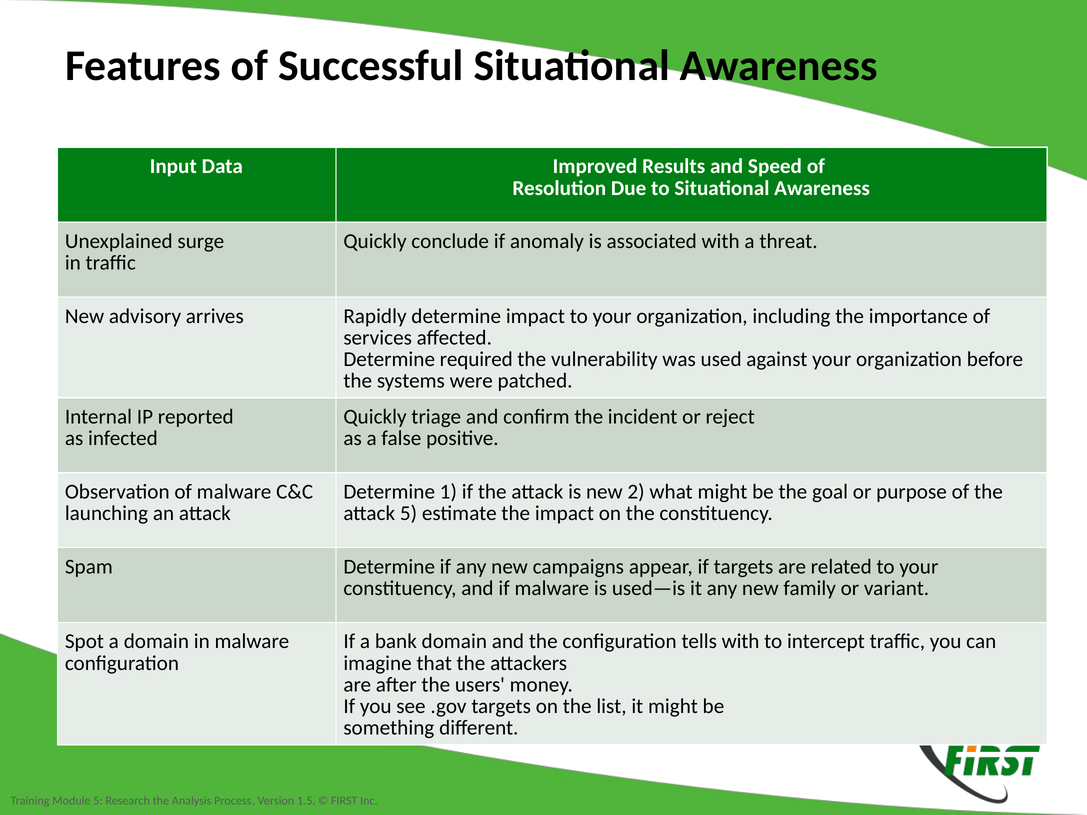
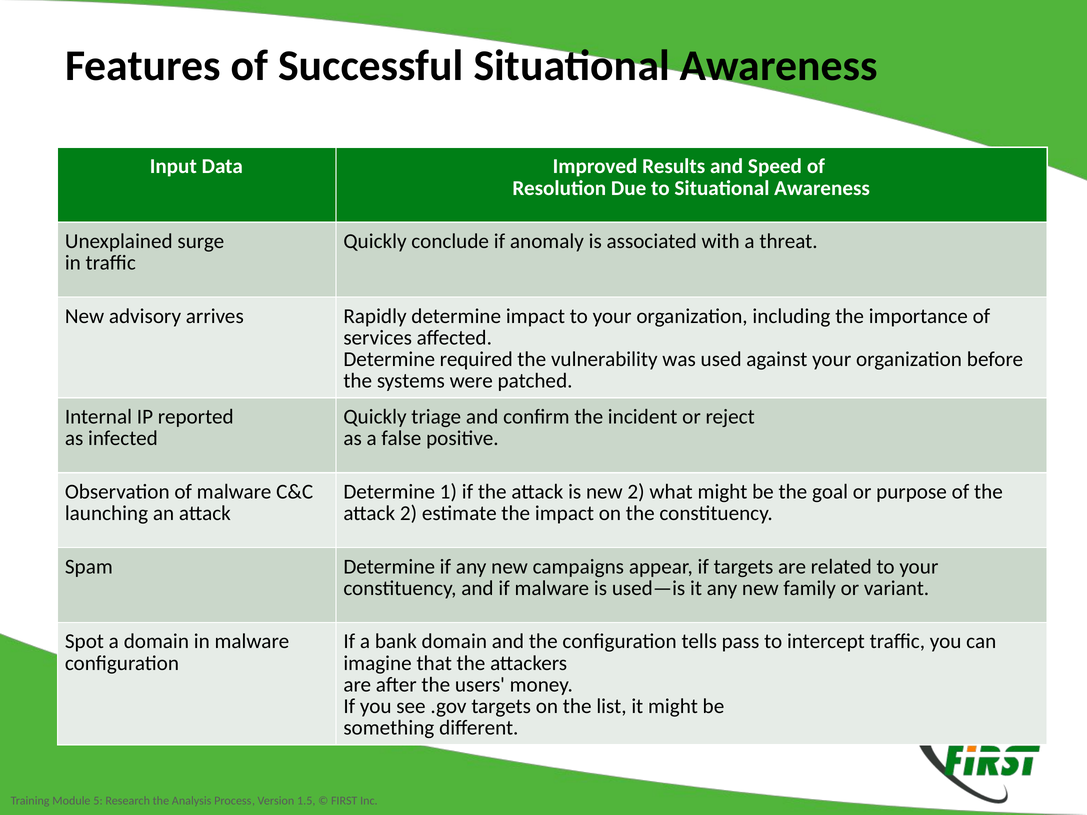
attack 5: 5 -> 2 (409, 514)
tells with: with -> pass (741, 642)
